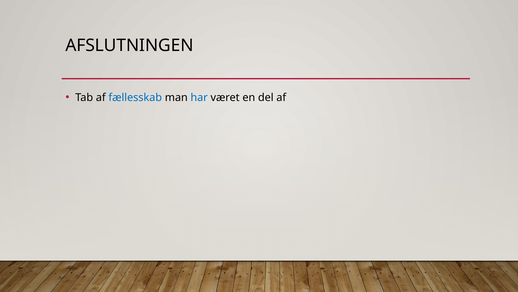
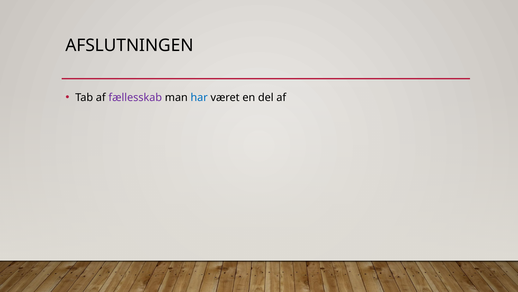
fællesskab colour: blue -> purple (135, 97)
